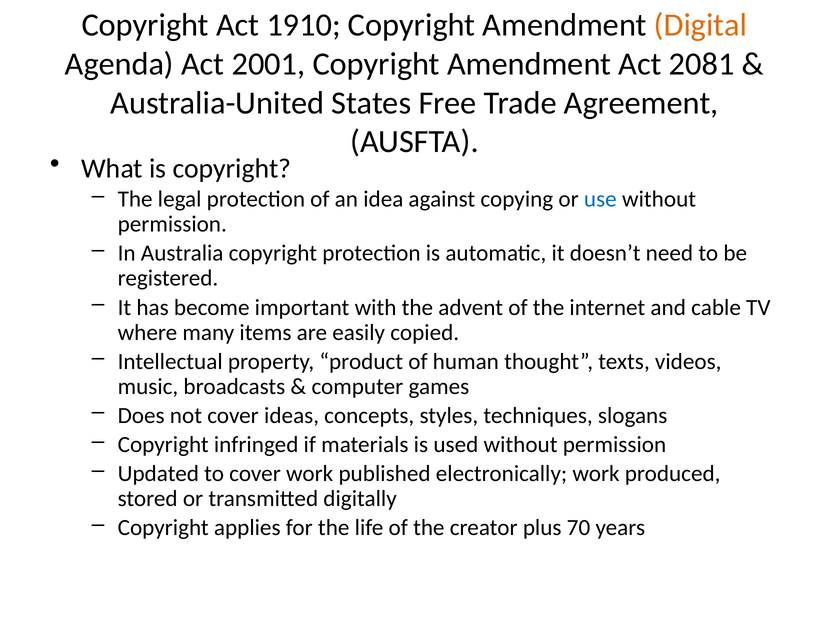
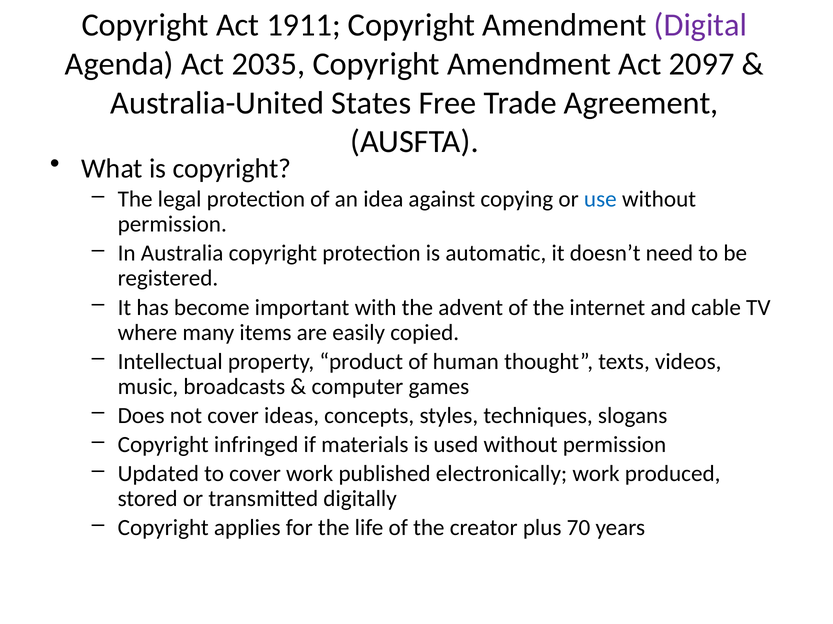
1910: 1910 -> 1911 (304, 25)
Digital colour: orange -> purple (700, 25)
2001: 2001 -> 2035 (268, 64)
2081: 2081 -> 2097 (702, 64)
